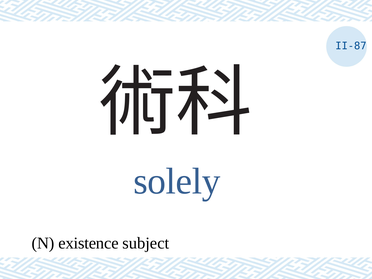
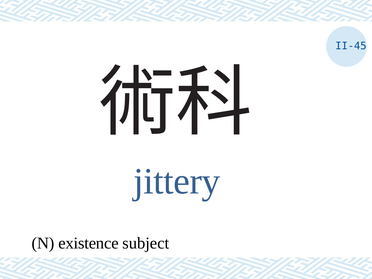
II-87: II-87 -> II-45 (351, 46)
solely: solely -> jittery (177, 181)
